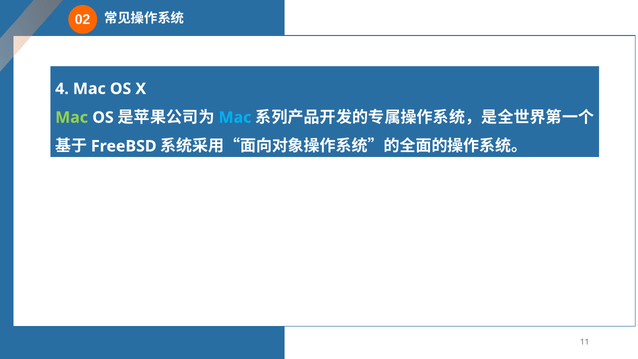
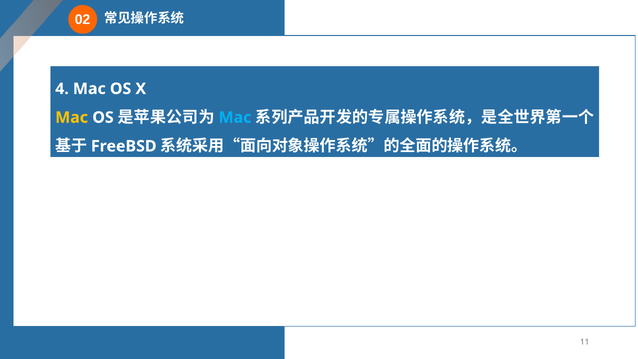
Mac colour: light green -> yellow (72, 117)
